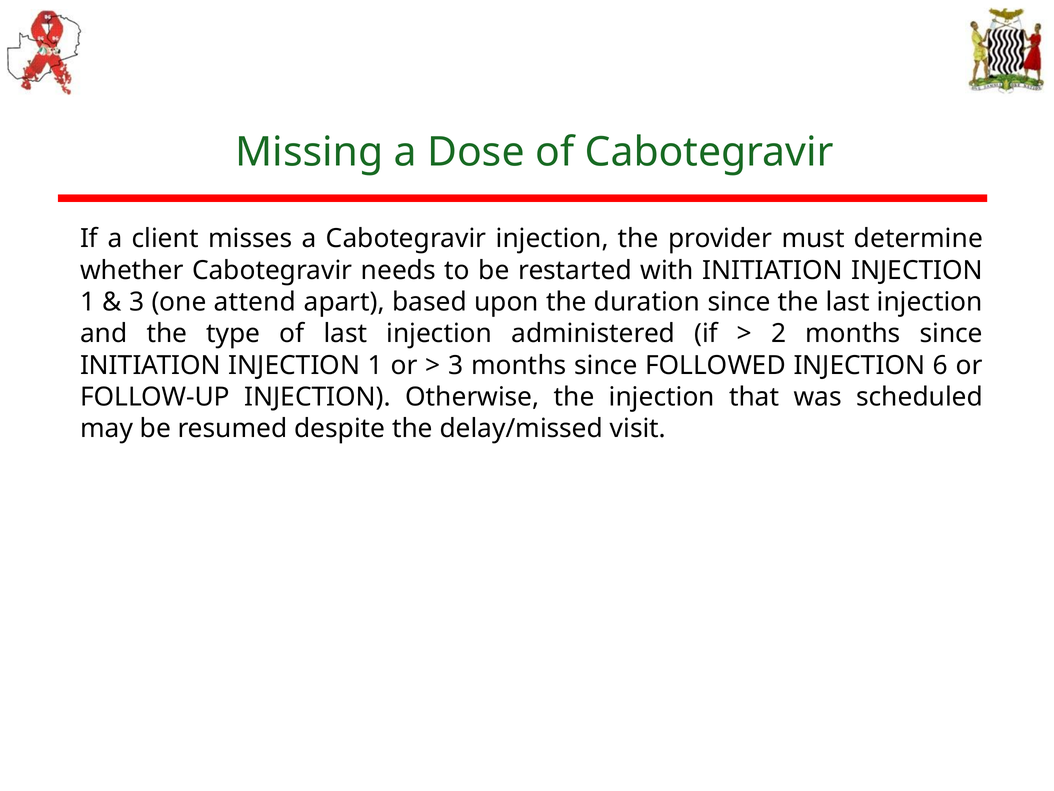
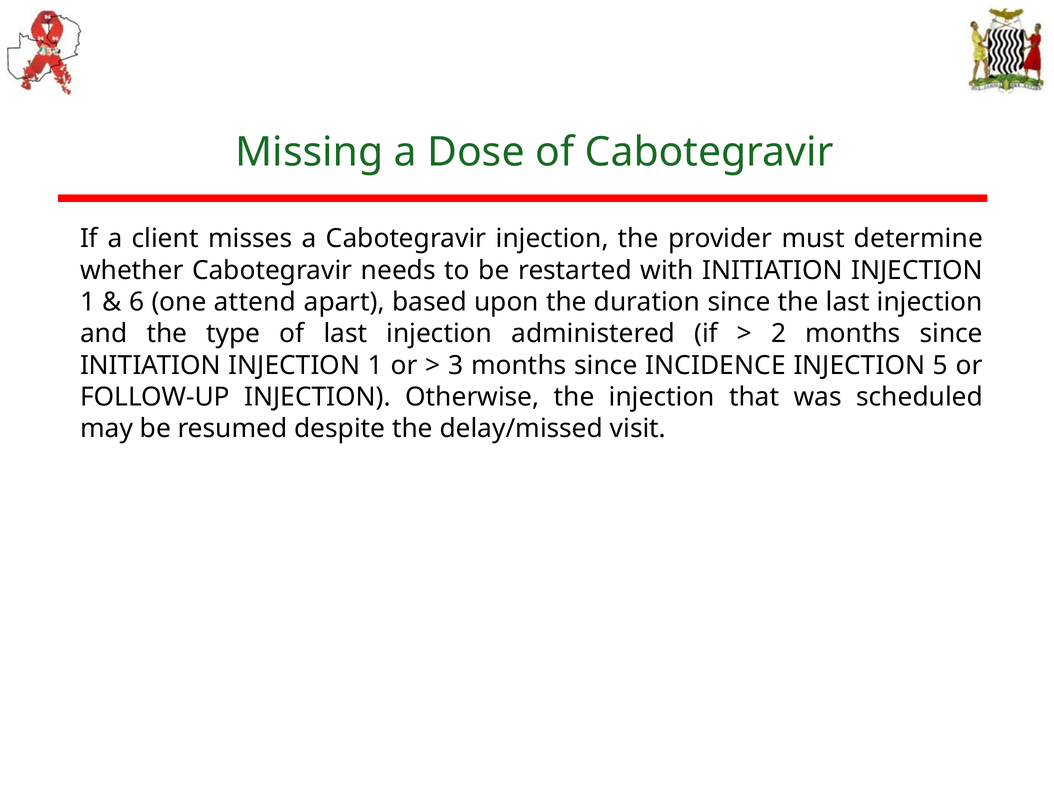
3: 3 -> 6 (137, 302)
FOLLOWED: FOLLOWED -> INCIDENCE (715, 365)
6: 6 -> 5 (940, 365)
